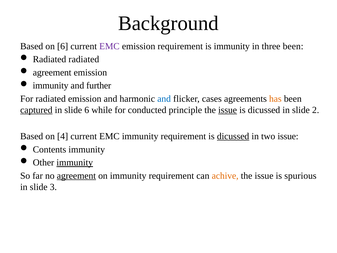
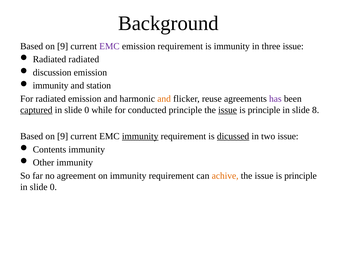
6: 6 -> 9 (63, 46)
three been: been -> issue (293, 46)
agreement: agreement -> discussion (52, 72)
further: further -> station (99, 86)
and colour: blue -> orange (164, 99)
cases: cases -> reuse (212, 99)
has colour: orange -> purple (275, 99)
6: 6 -> 0 (87, 110)
dicussed: dicussed -> principle (264, 110)
2: 2 -> 8 (316, 110)
4: 4 -> 9 (63, 136)
immunity underline: none -> present (140, 136)
immunity underline: present -> none (75, 162)
agreement underline: present -> none (76, 176)
spurious: spurious -> principle (301, 176)
3: 3 -> 0 (53, 187)
